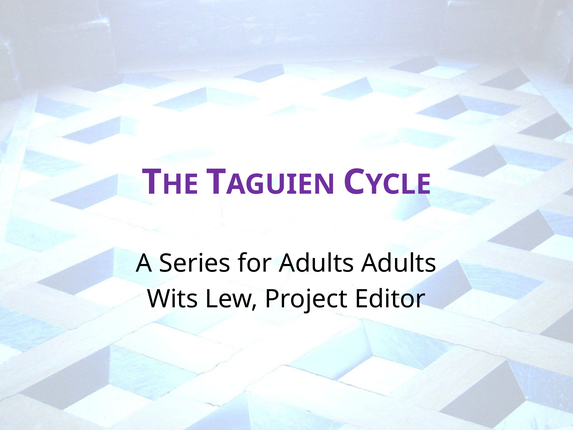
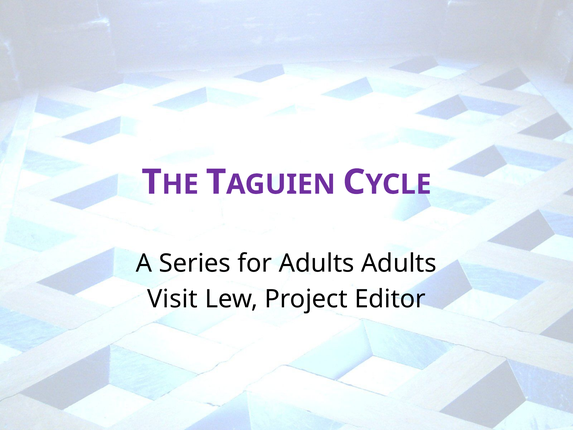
Wits: Wits -> Visit (172, 299)
